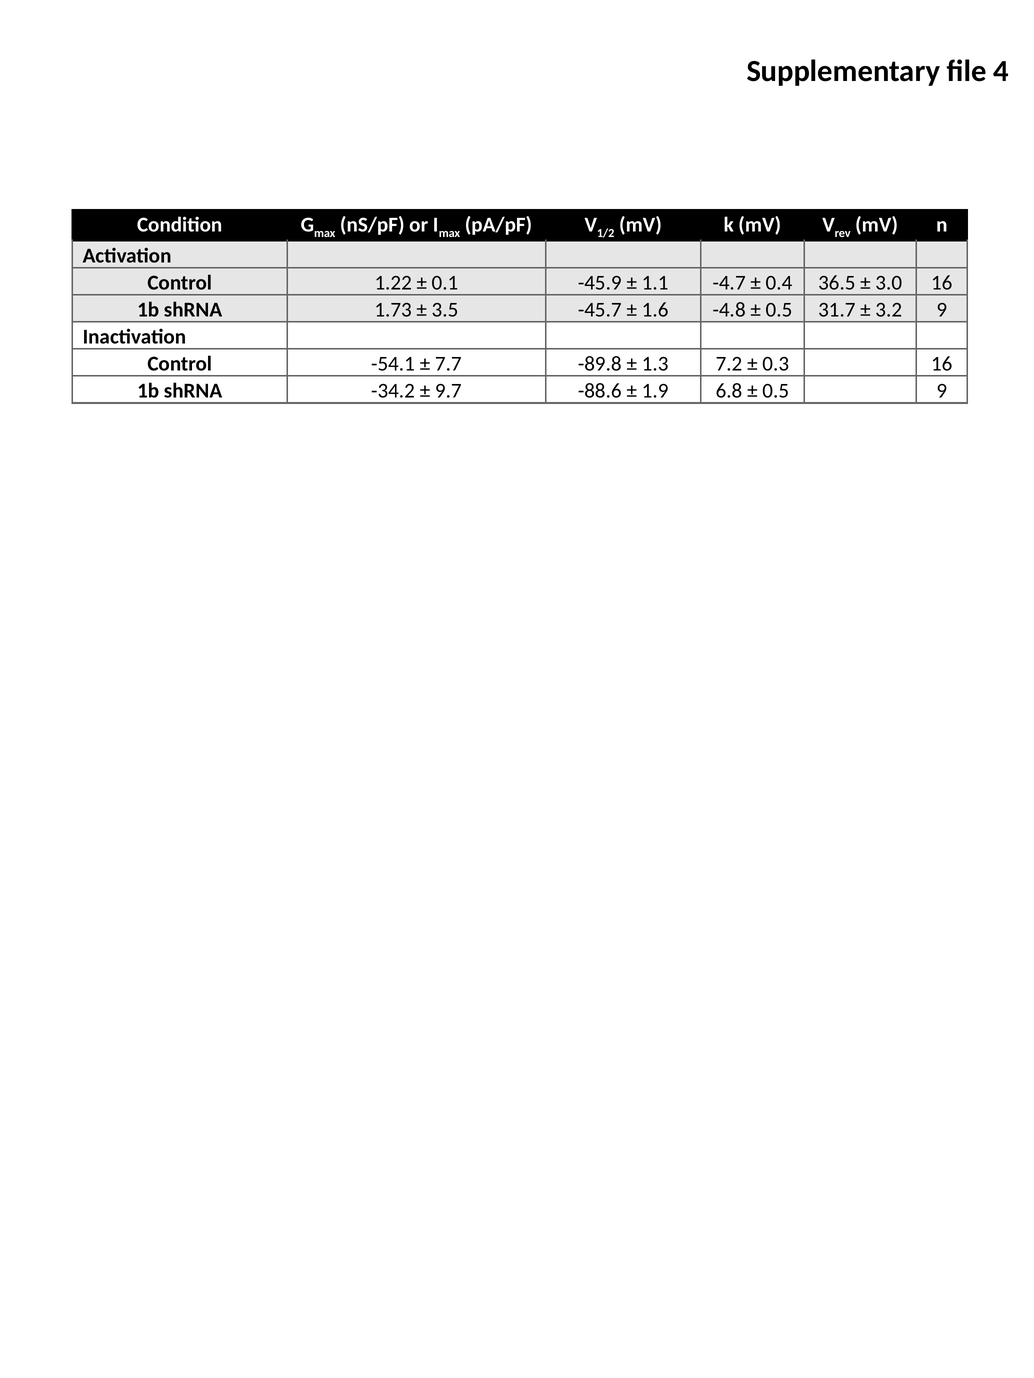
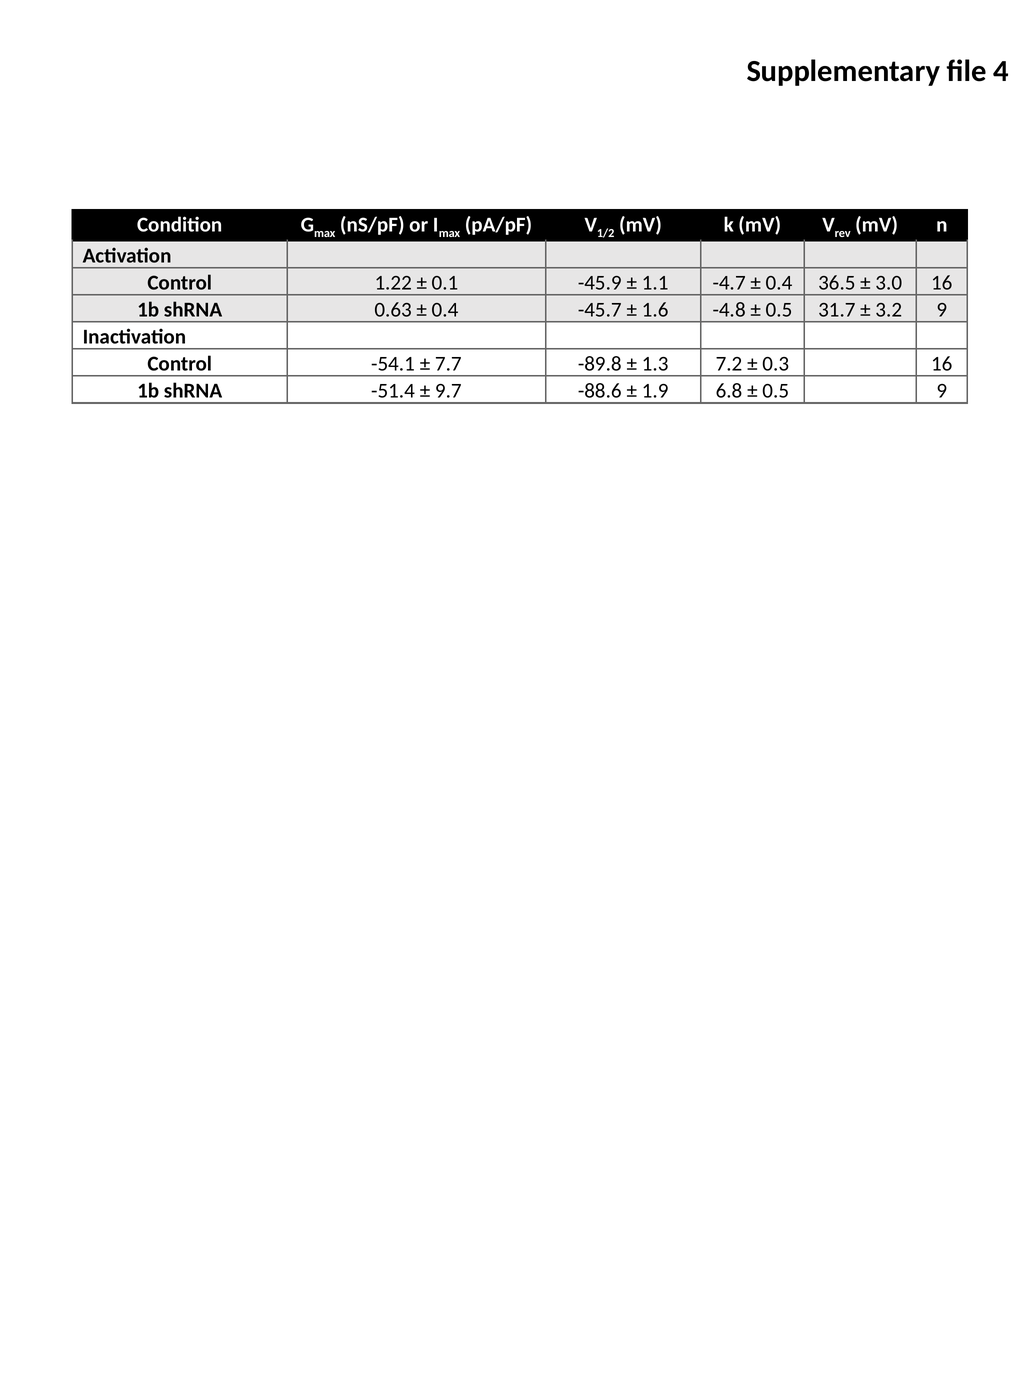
1.73: 1.73 -> 0.63 (393, 310)
3.5: 3.5 -> 0.4 (445, 310)
-34.2: -34.2 -> -51.4 (393, 391)
